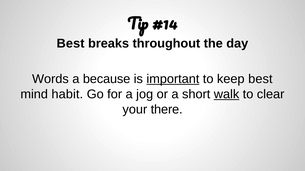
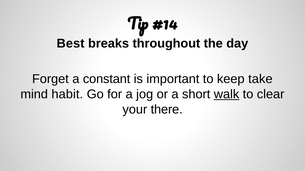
Words: Words -> Forget (50, 79)
because: because -> constant (107, 79)
important underline: present -> none (173, 79)
keep best: best -> take (260, 79)
